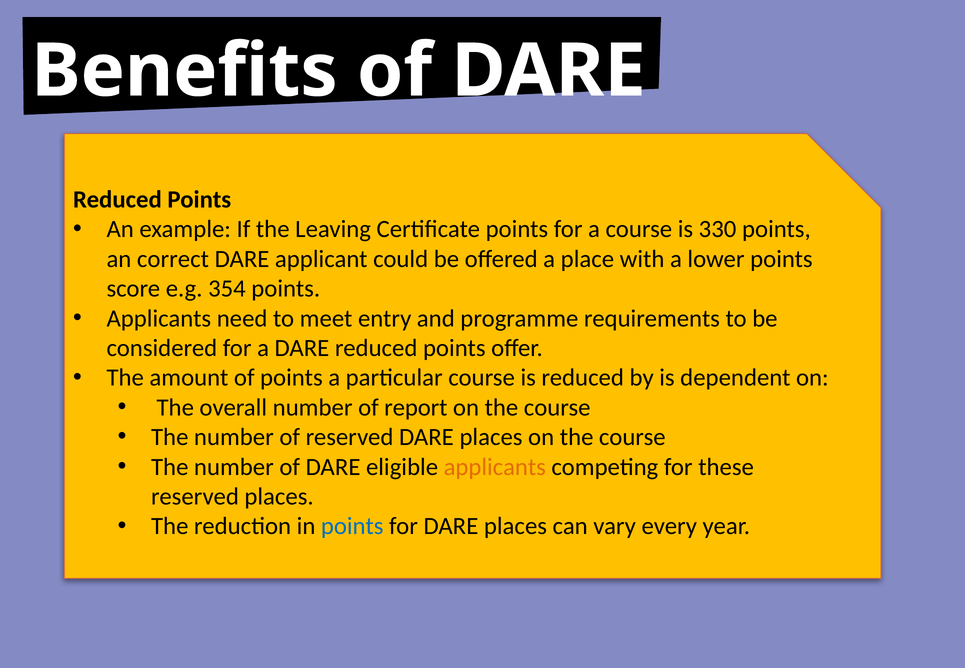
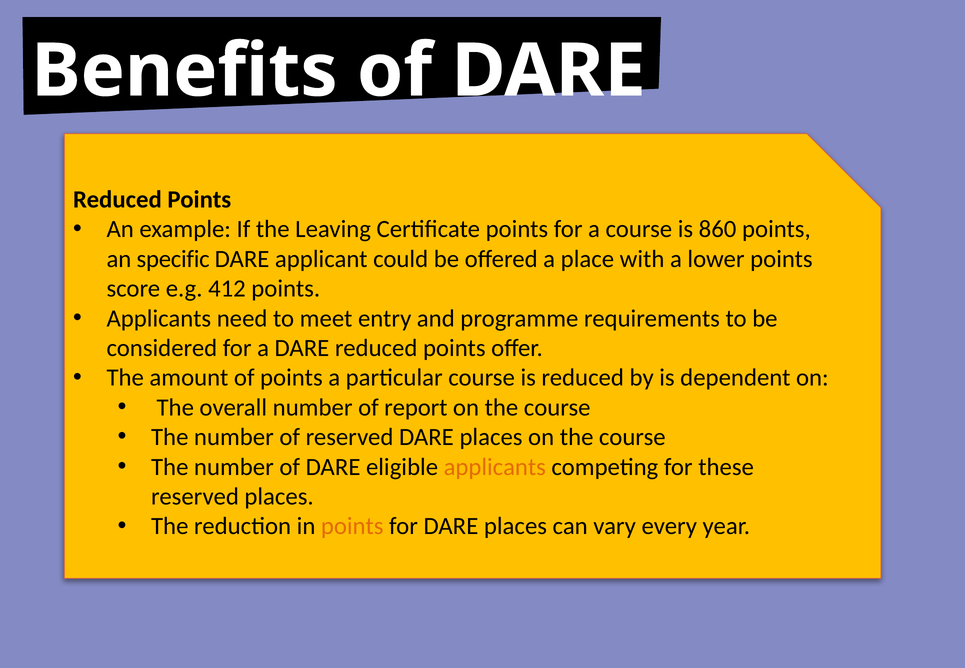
330: 330 -> 860 (718, 229)
correct: correct -> specific (173, 259)
354: 354 -> 412 (227, 289)
points colour: blue -> orange (352, 526)
